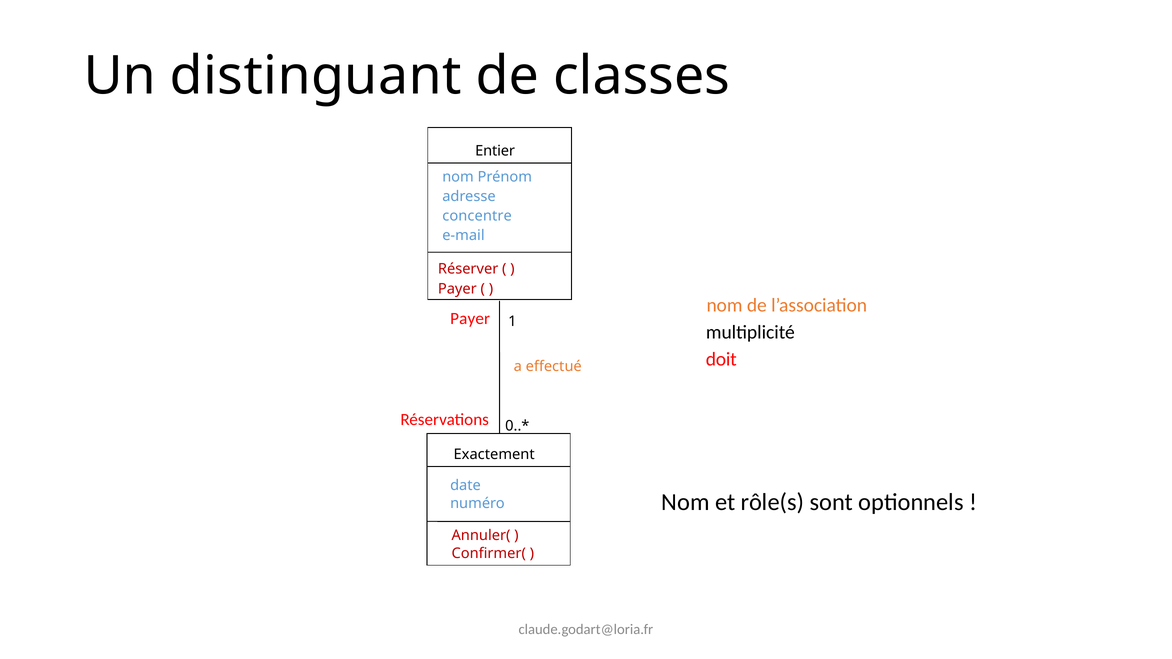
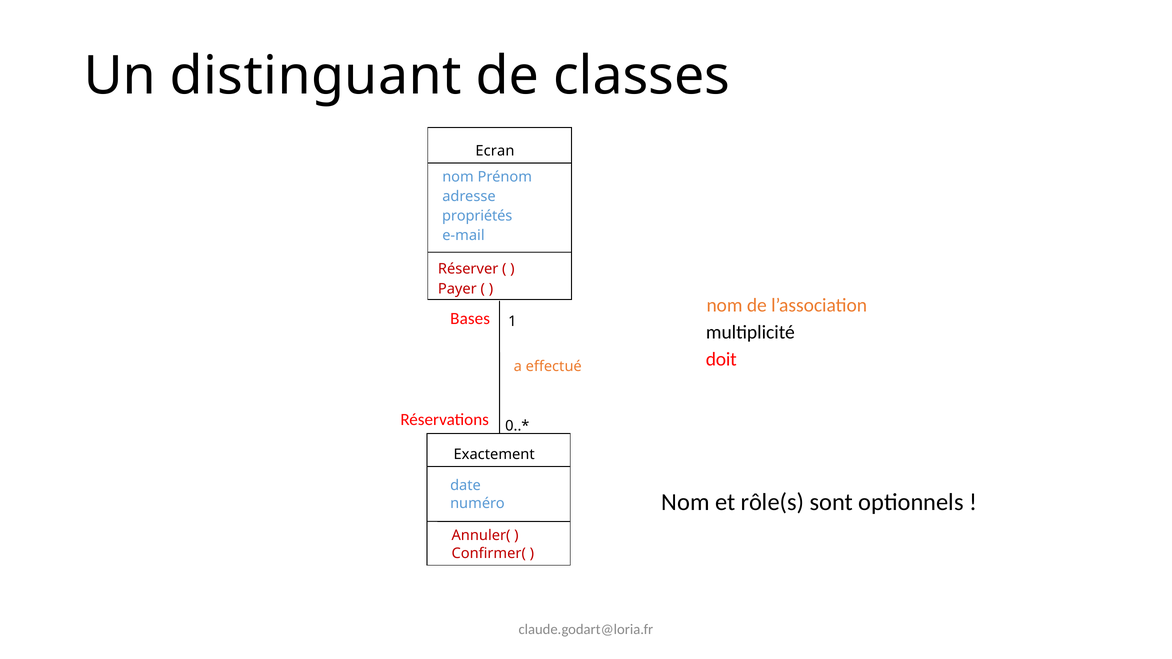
Entier: Entier -> Ecran (495, 151)
concentre: concentre -> propriétés (477, 216)
Payer: Payer -> Bases (470, 319)
